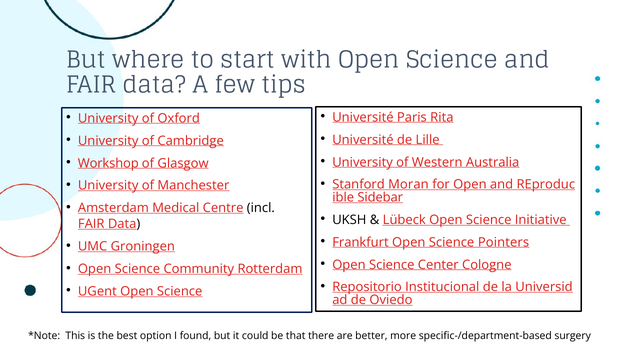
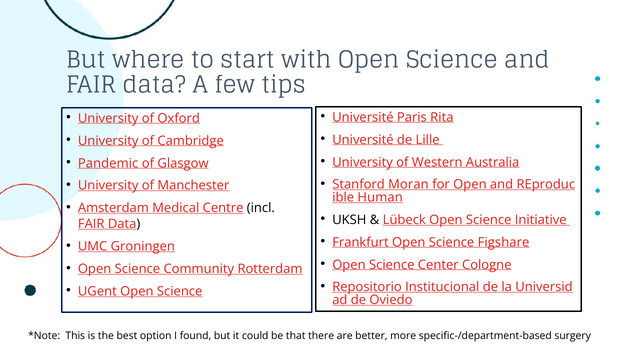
Workshop: Workshop -> Pandemic (108, 163)
Sidebar: Sidebar -> Human (380, 197)
Pointers: Pointers -> Figshare (504, 242)
